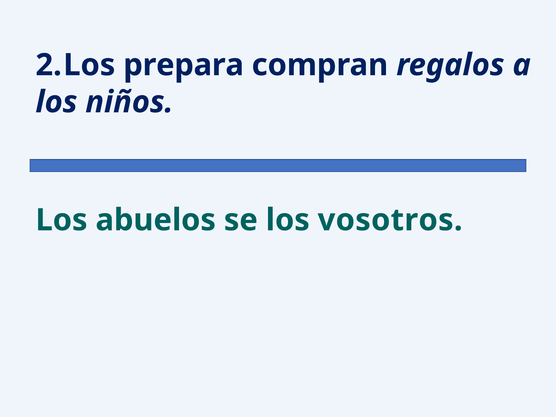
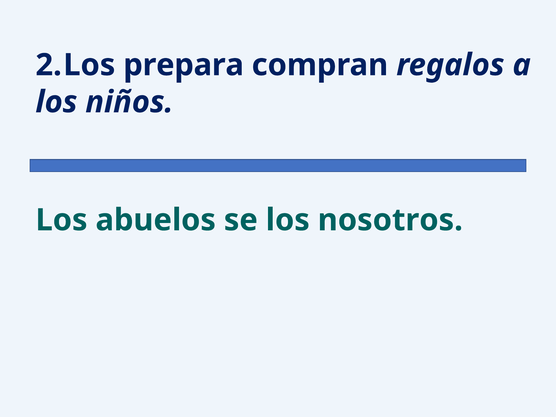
vosotros: vosotros -> nosotros (390, 220)
